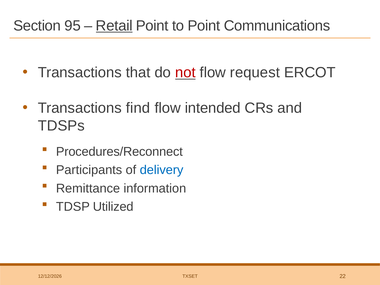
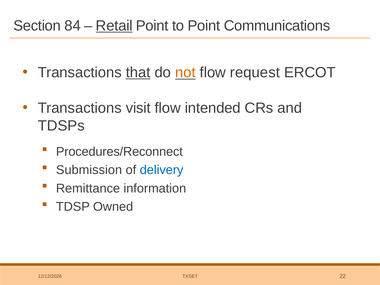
95: 95 -> 84 (73, 26)
that underline: none -> present (138, 73)
not colour: red -> orange (185, 73)
find: find -> visit (138, 108)
Participants: Participants -> Submission (89, 170)
Utilized: Utilized -> Owned (113, 207)
